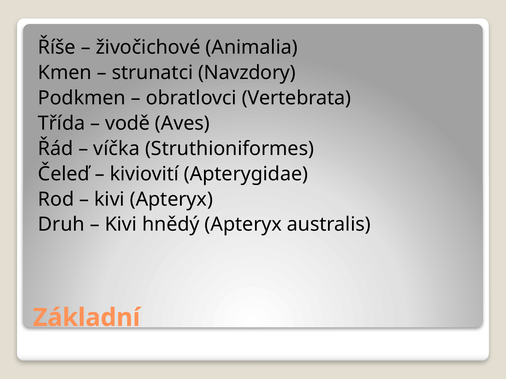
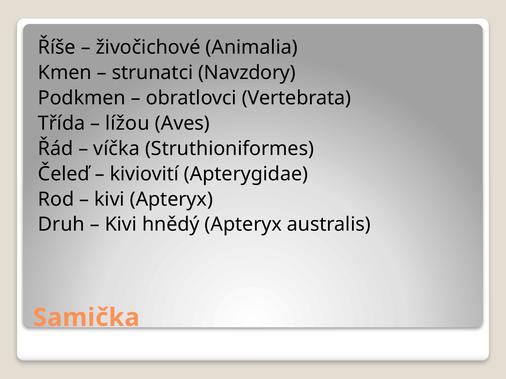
vodě: vodě -> lížou (127, 124)
Základní: Základní -> Samička (86, 318)
